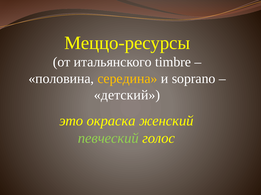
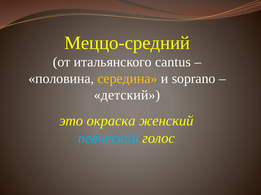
Меццо-ресурсы: Меццо-ресурсы -> Меццо-средний (127, 43)
timbre: timbre -> cantus (173, 62)
певческий colour: light green -> light blue (108, 139)
